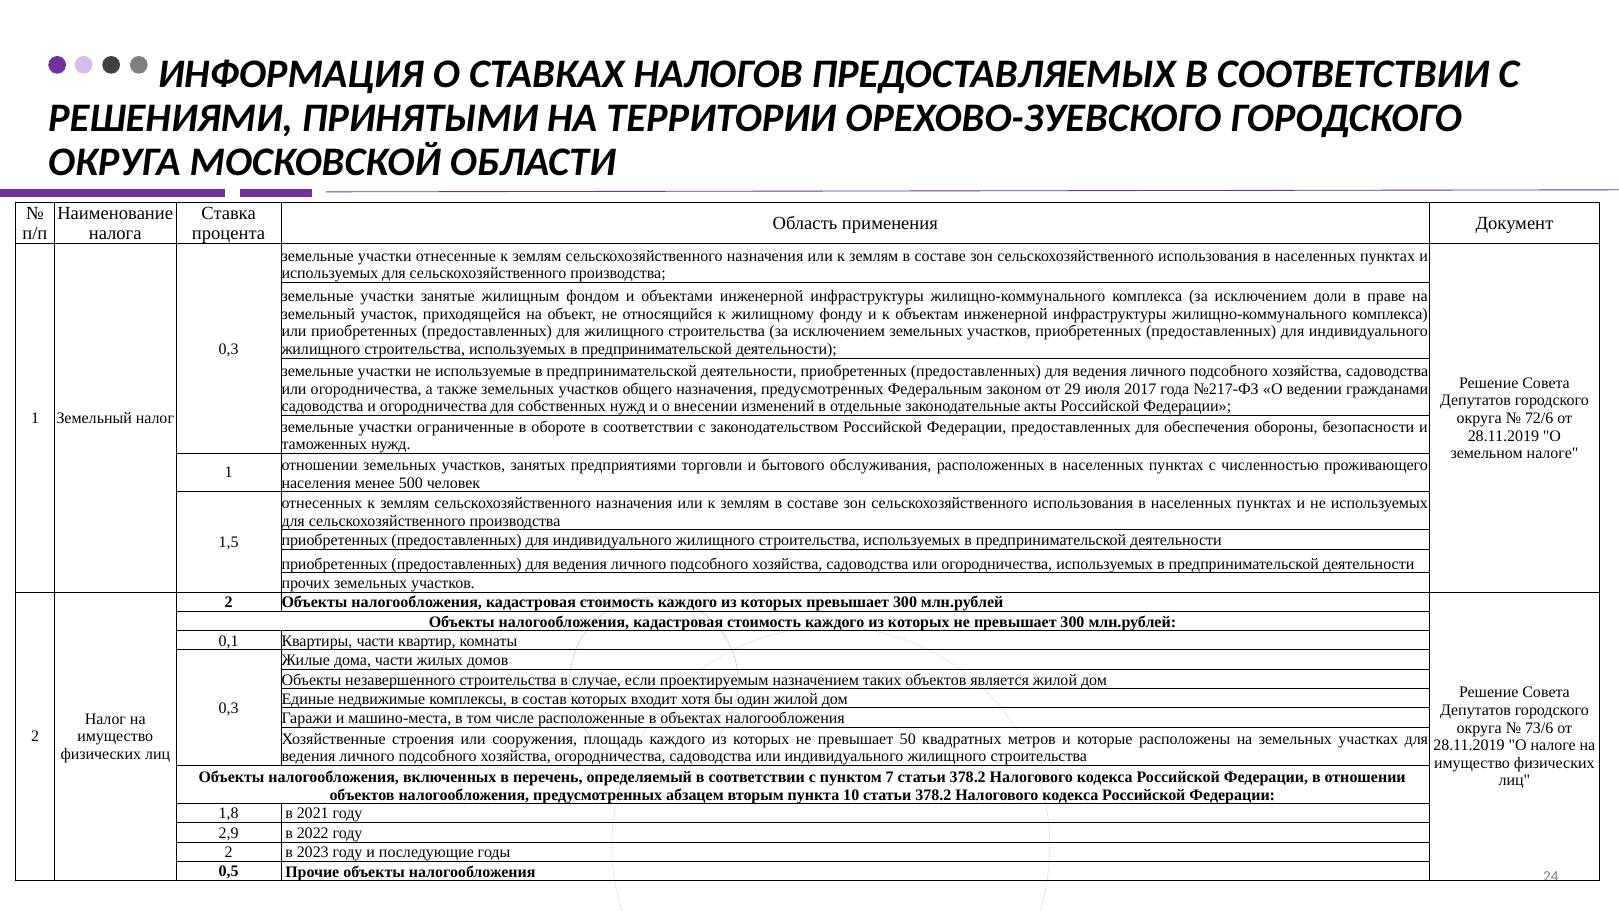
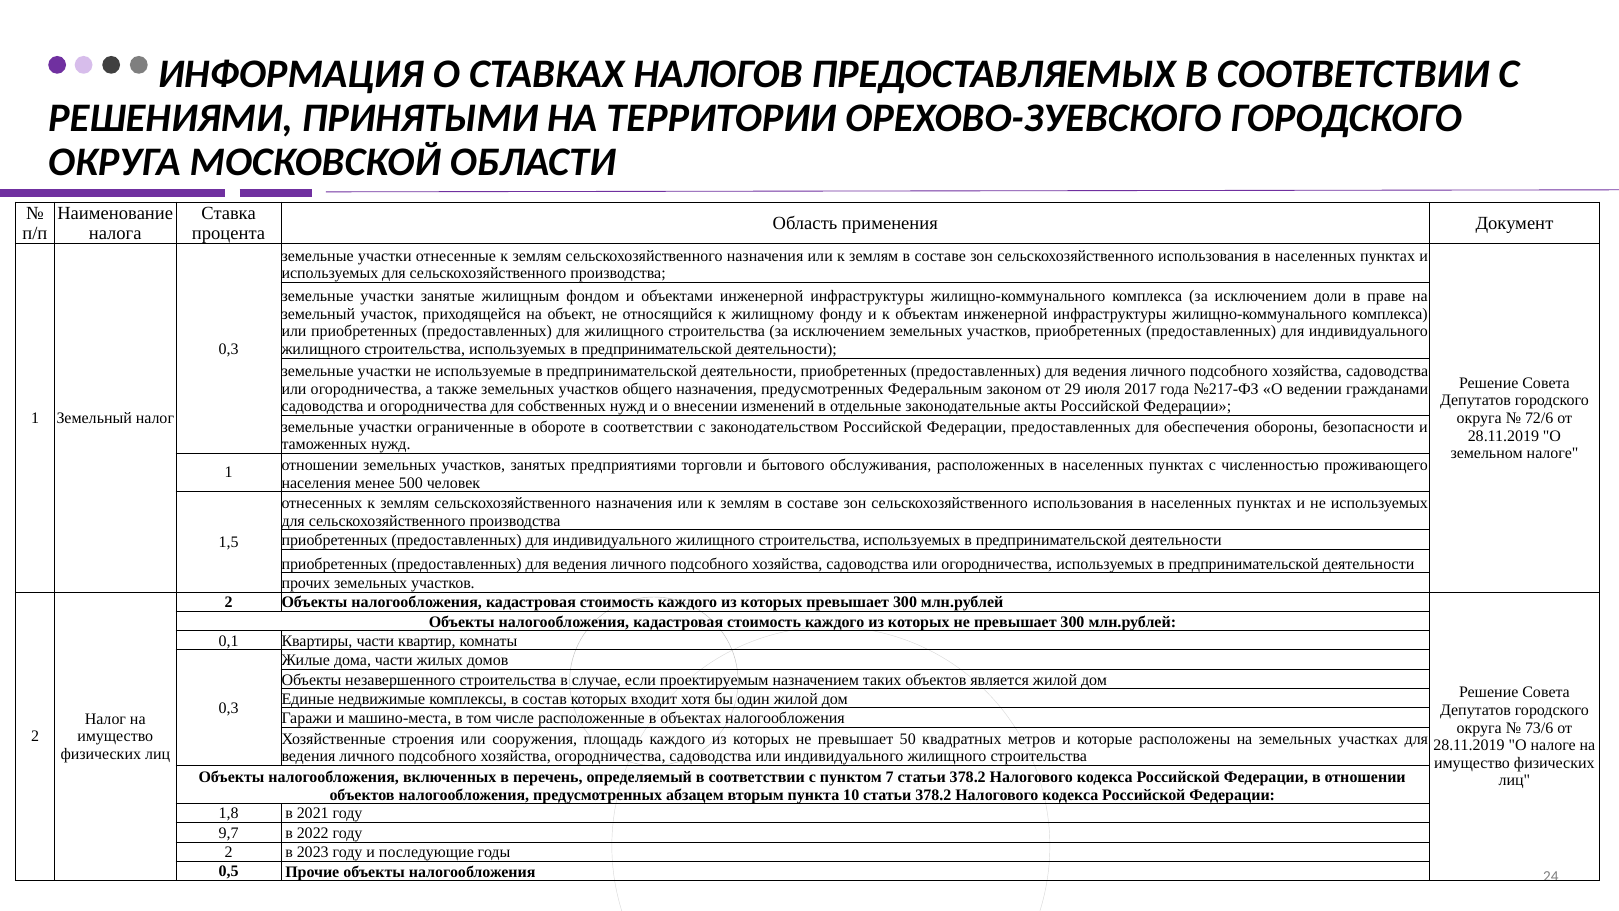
2,9: 2,9 -> 9,7 (229, 833)
